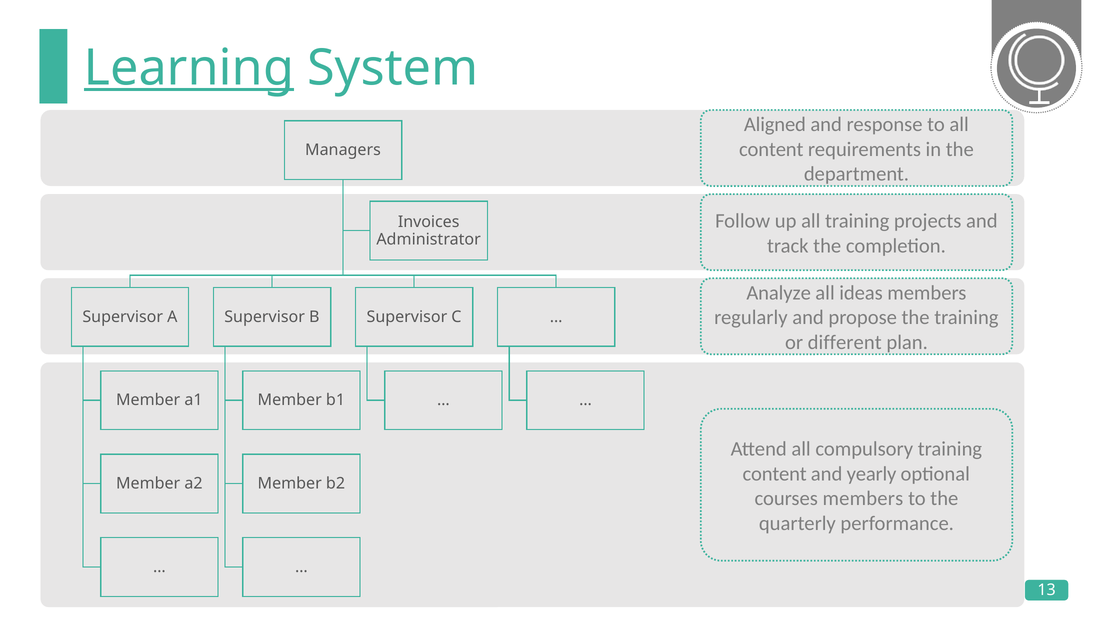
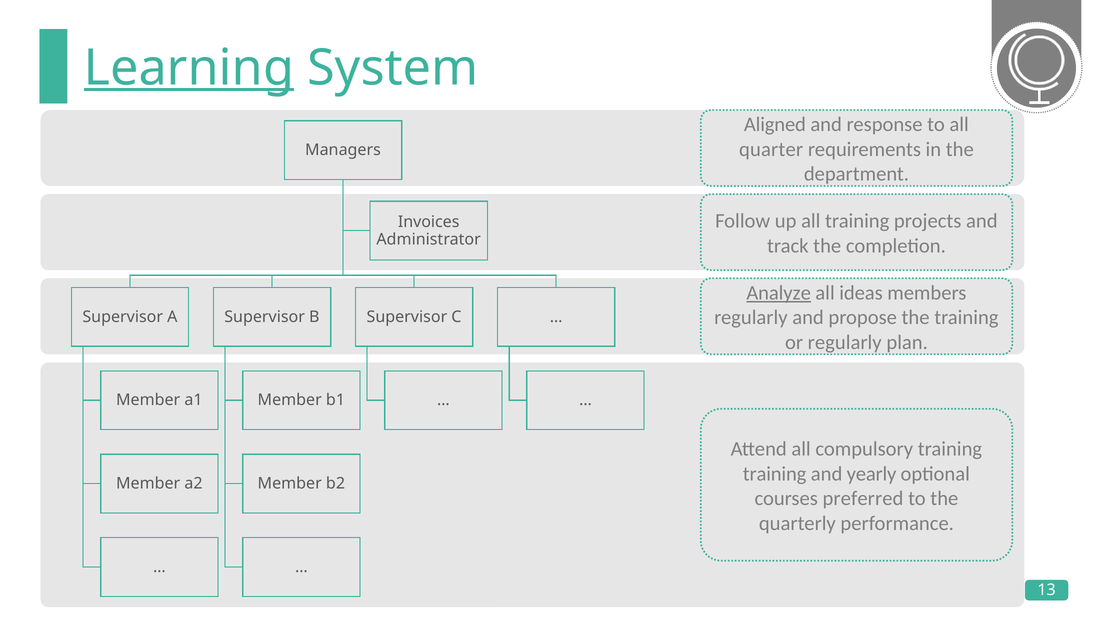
content: content -> quarter (771, 149)
Analyze underline: none -> present (779, 293)
or different: different -> regularly (845, 342)
content: content -> training (775, 474)
courses members: members -> preferred (863, 498)
